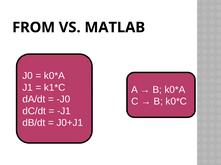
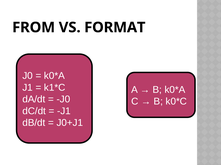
MATLAB: MATLAB -> FORMAT (115, 28)
